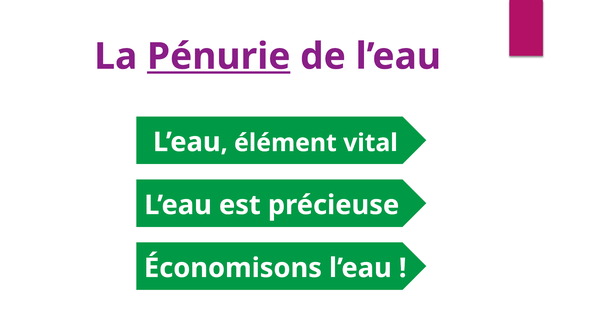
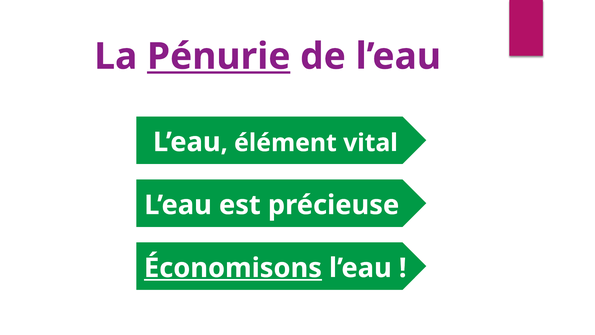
Économisons underline: none -> present (233, 268)
